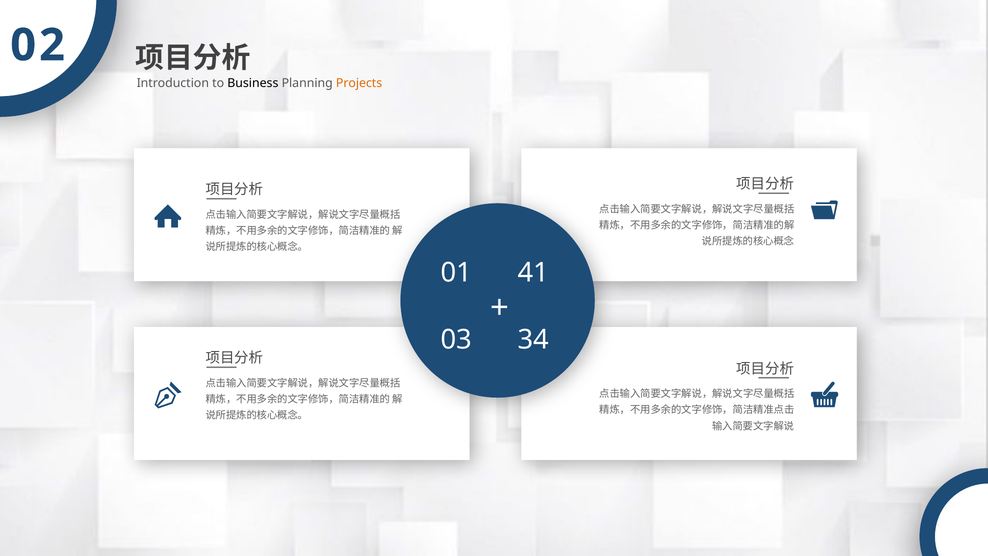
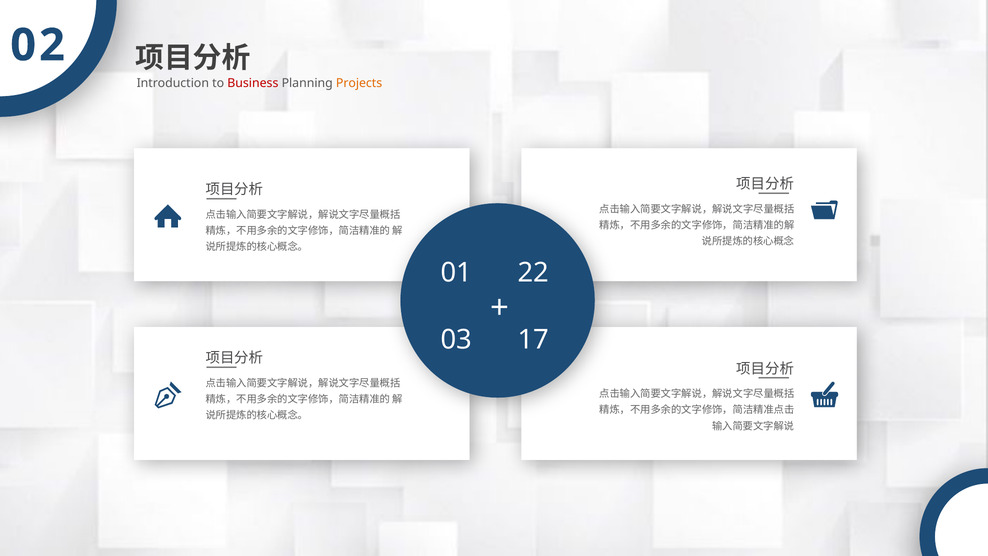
Business colour: black -> red (253, 83)
41: 41 -> 22 (533, 272)
34: 34 -> 17 (533, 339)
